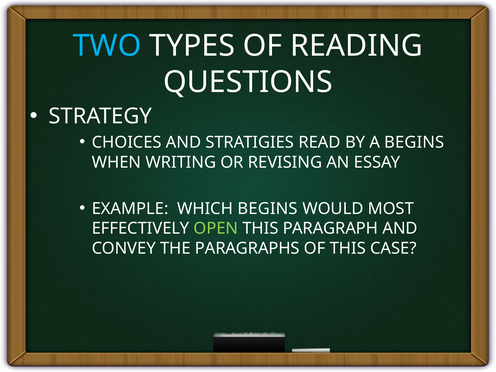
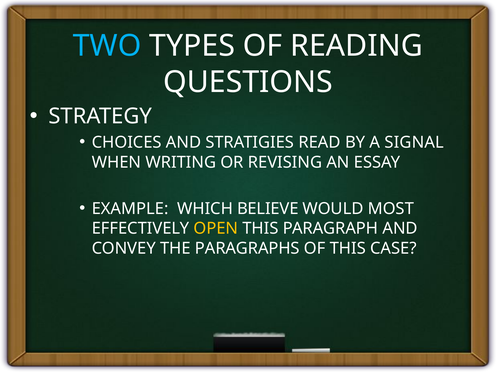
A BEGINS: BEGINS -> SIGNAL (414, 142)
WHICH BEGINS: BEGINS -> BELIEVE (268, 209)
OPEN colour: light green -> yellow (216, 228)
